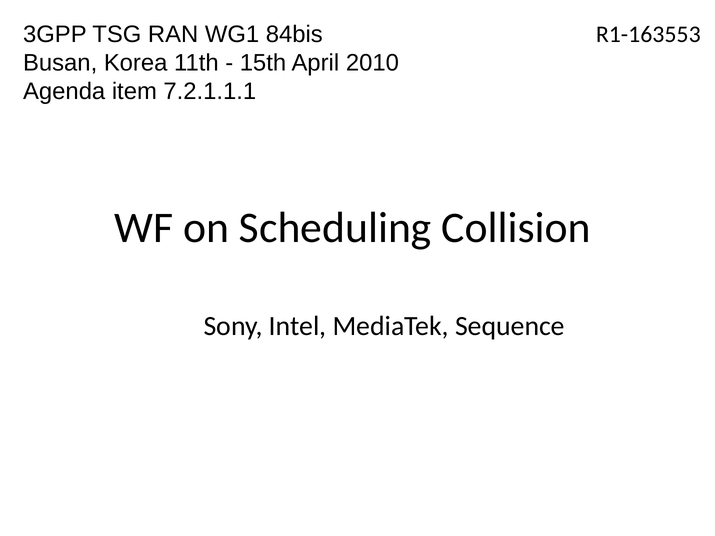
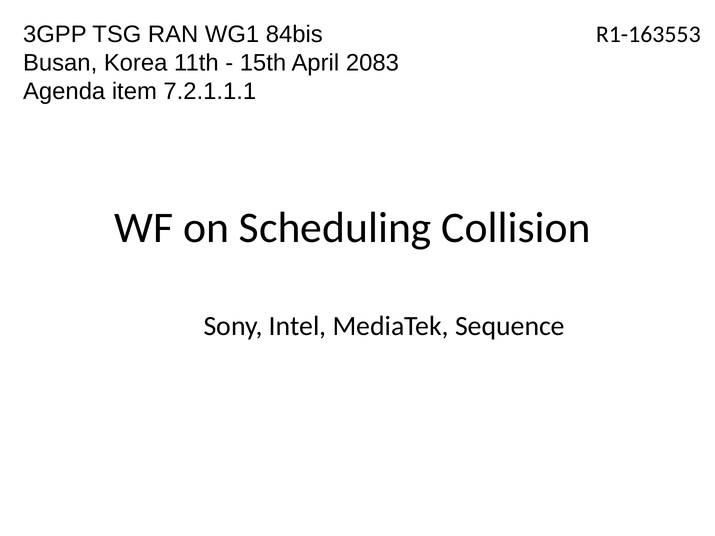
2010: 2010 -> 2083 (372, 63)
